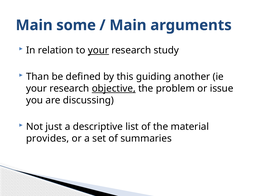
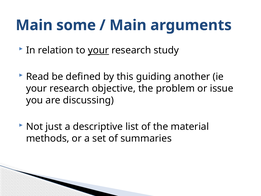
Than: Than -> Read (38, 77)
objective underline: present -> none (114, 88)
provides: provides -> methods (48, 138)
